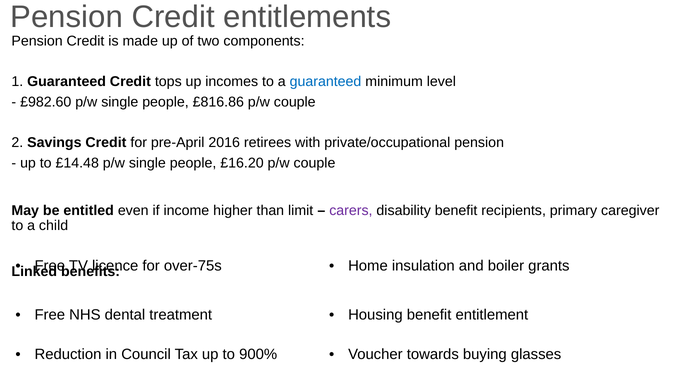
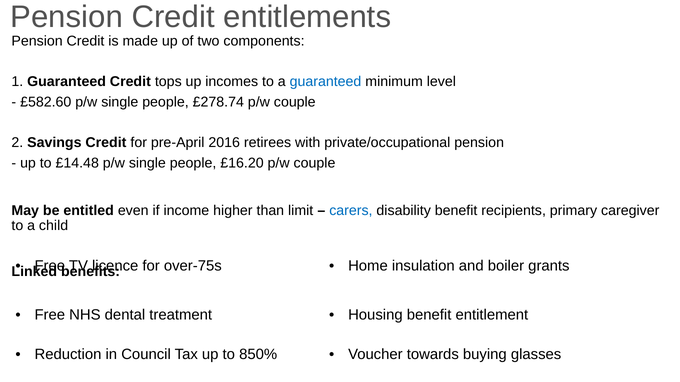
£982.60: £982.60 -> £582.60 (46, 102)
£816.86: £816.86 -> £278.74 (218, 102)
carers colour: purple -> blue (351, 211)
900%: 900% -> 850% (258, 355)
